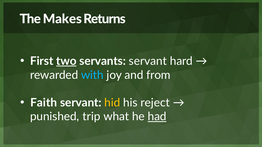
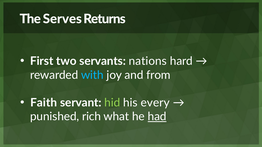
Makes: Makes -> Serves (62, 19)
two underline: present -> none (66, 61)
servants servant: servant -> nations (148, 61)
hid colour: yellow -> light green (112, 103)
reject: reject -> every (155, 103)
trip: trip -> rich (92, 117)
